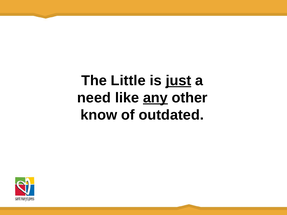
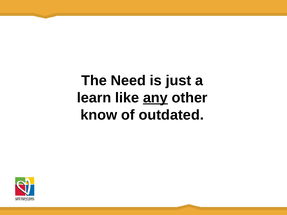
Little: Little -> Need (128, 81)
just underline: present -> none (178, 81)
need: need -> learn (94, 98)
